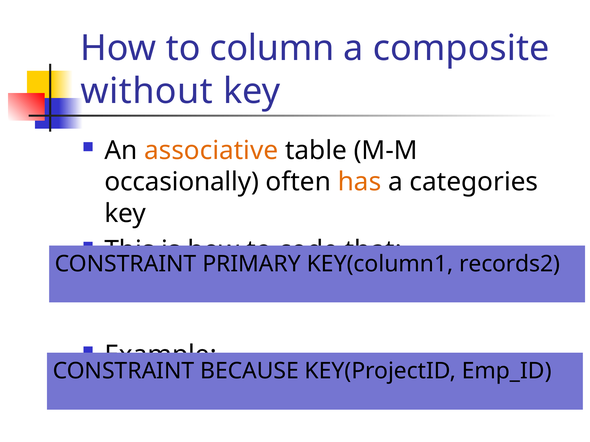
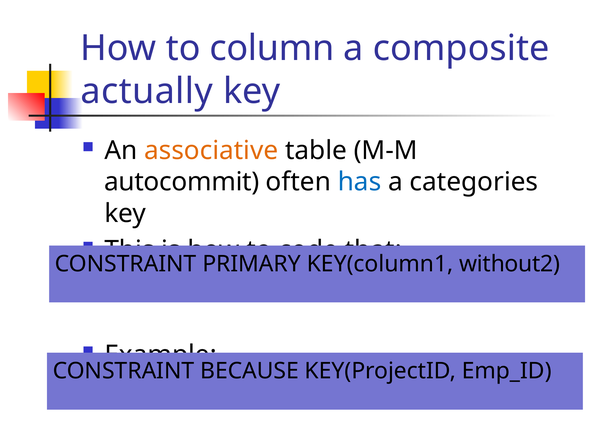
without: without -> actually (147, 92)
occasionally: occasionally -> autocommit (182, 182)
has colour: orange -> blue (360, 182)
records2: records2 -> without2 (510, 264)
